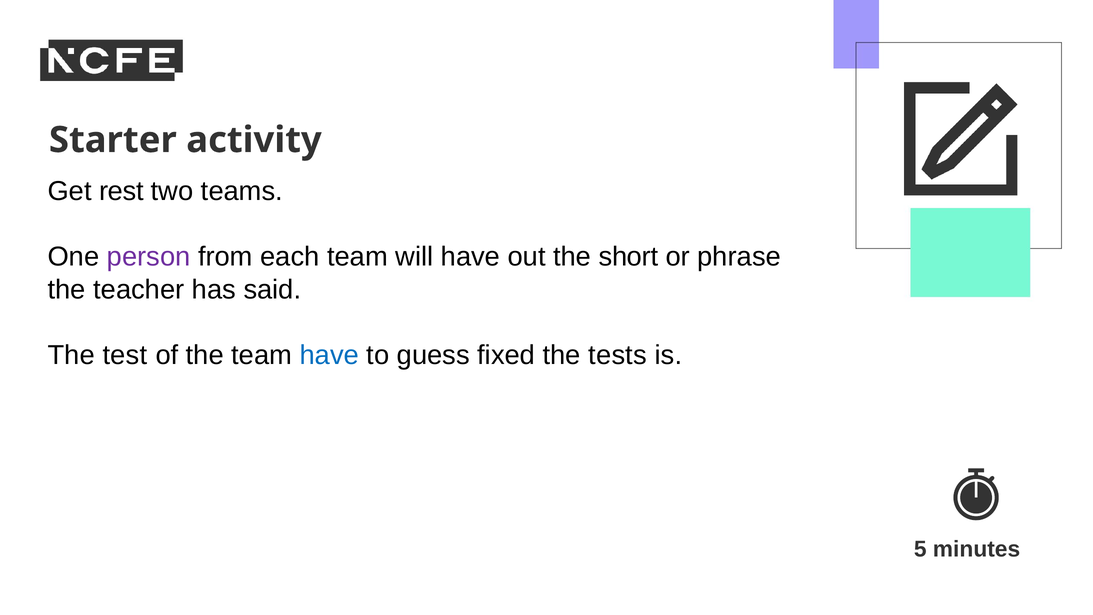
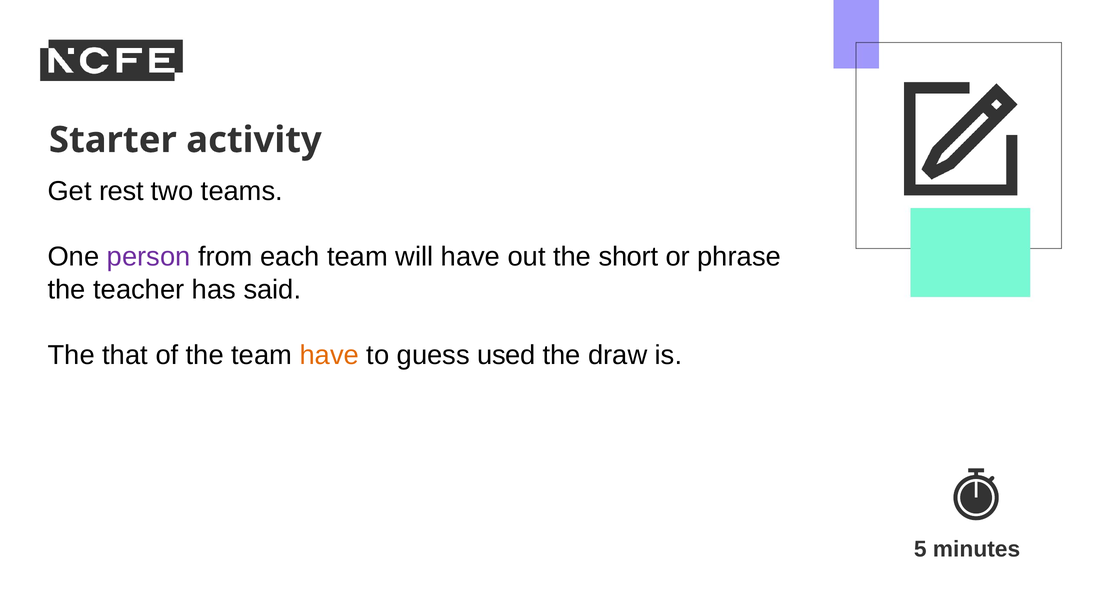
test: test -> that (125, 355)
have colour: blue -> orange (329, 355)
fixed: fixed -> used (506, 355)
tests: tests -> draw (618, 355)
